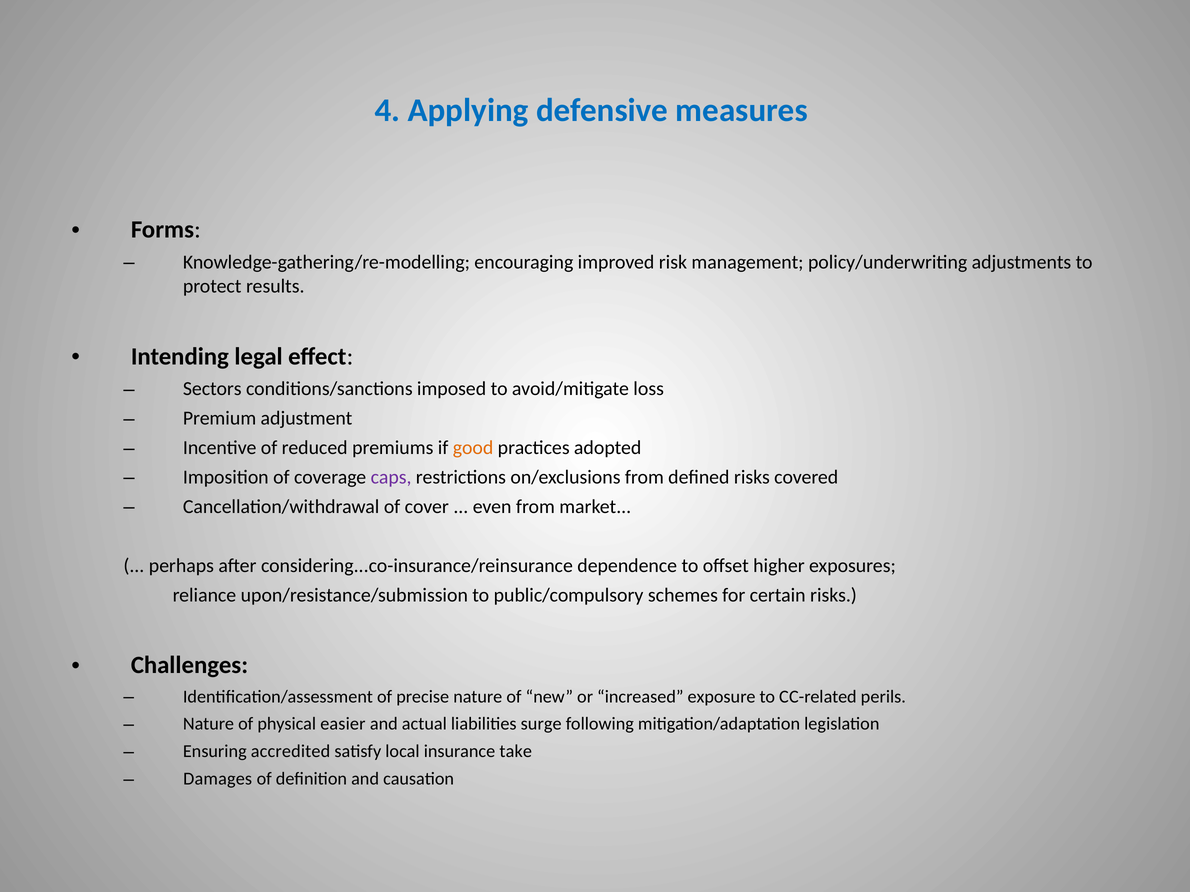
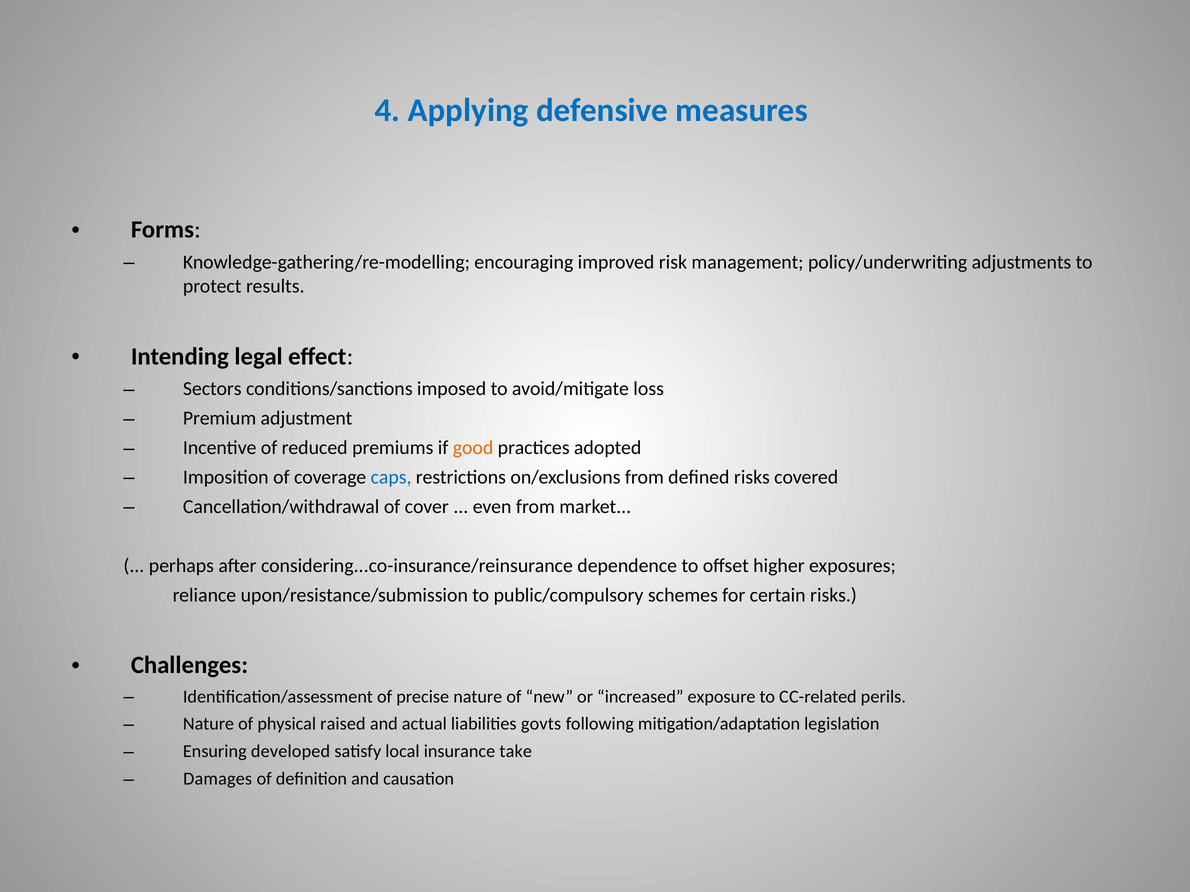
caps colour: purple -> blue (391, 477)
easier: easier -> raised (343, 724)
surge: surge -> govts (541, 724)
accredited: accredited -> developed (291, 752)
